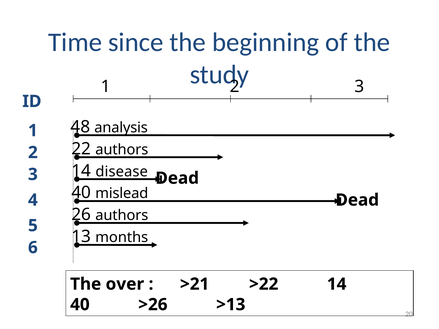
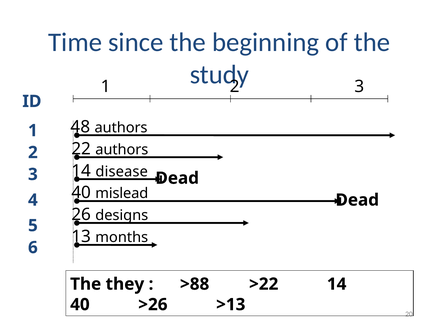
48 analysis: analysis -> authors (121, 128)
26 authors: authors -> designs (122, 216)
over: over -> they (125, 284)
>21: >21 -> >88 (195, 284)
